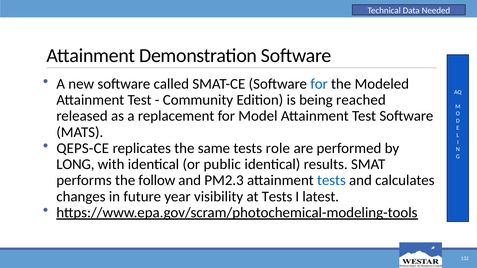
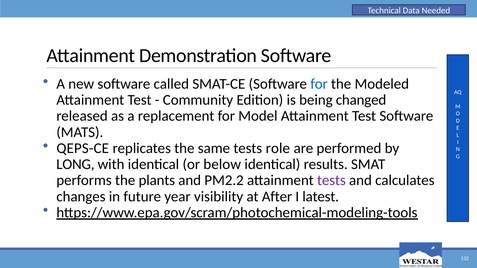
reached: reached -> changed (361, 100)
public: public -> below (222, 164)
follow: follow -> plants (157, 181)
PM2.3: PM2.3 -> PM2.2 (224, 181)
tests colour: blue -> purple (331, 181)
at Tests: Tests -> After (277, 197)
